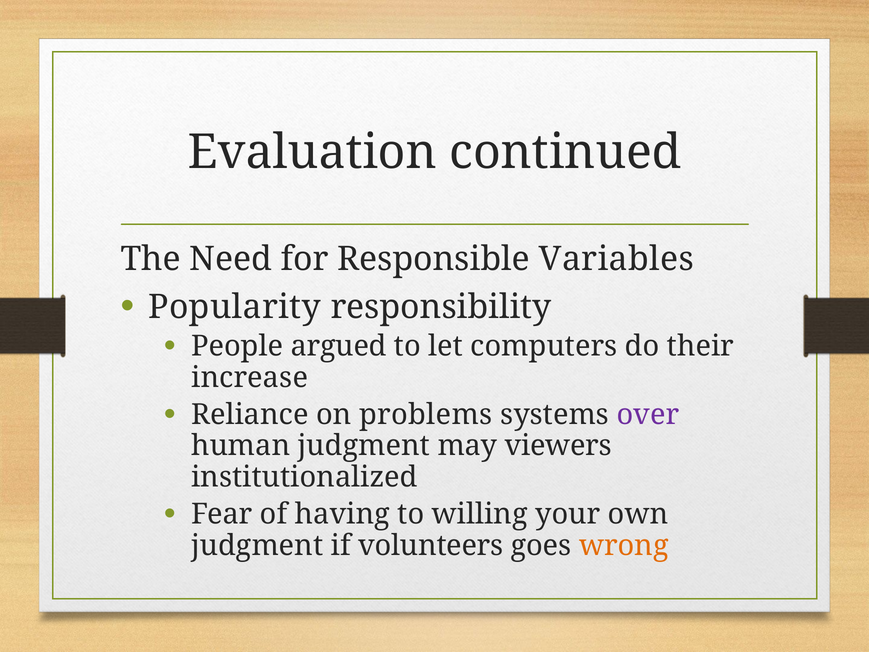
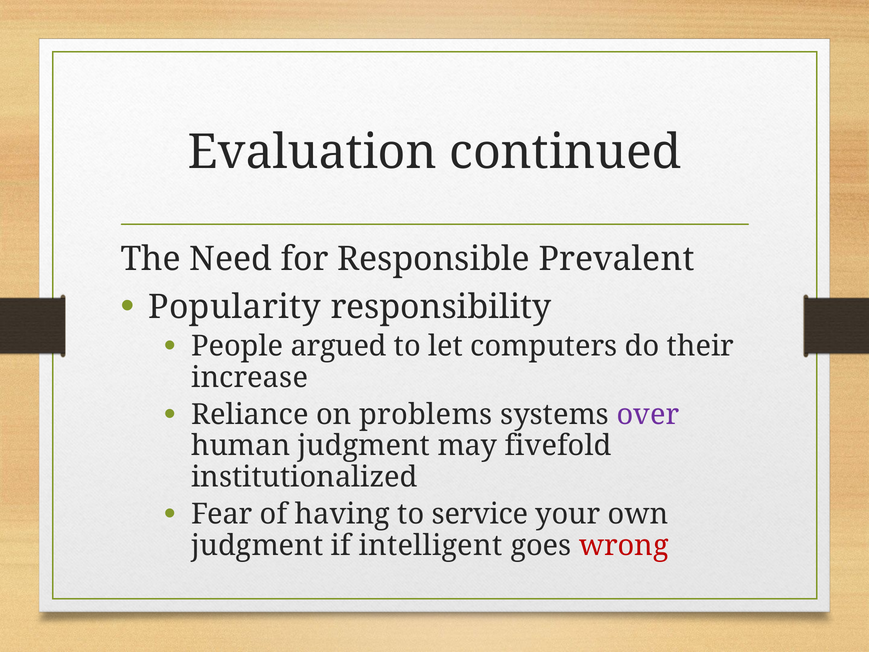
Variables: Variables -> Prevalent (617, 259)
viewers: viewers -> fivefold (558, 446)
willing: willing -> service (480, 514)
volunteers: volunteers -> intelligent (431, 545)
wrong colour: orange -> red (624, 545)
